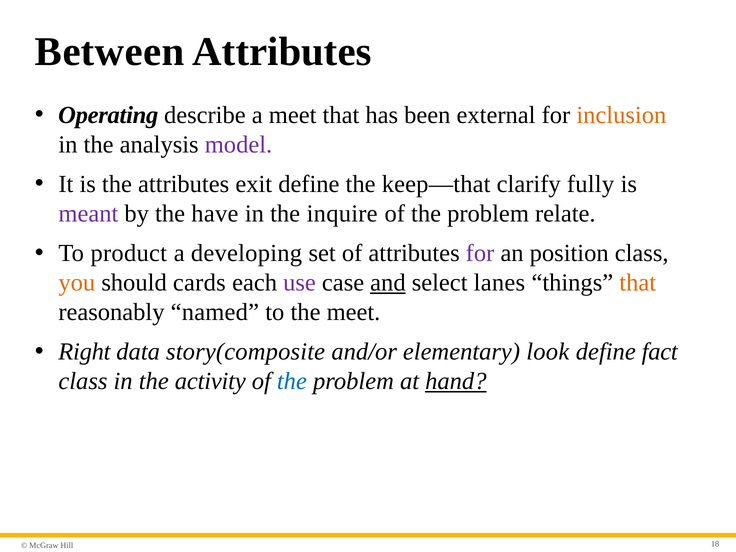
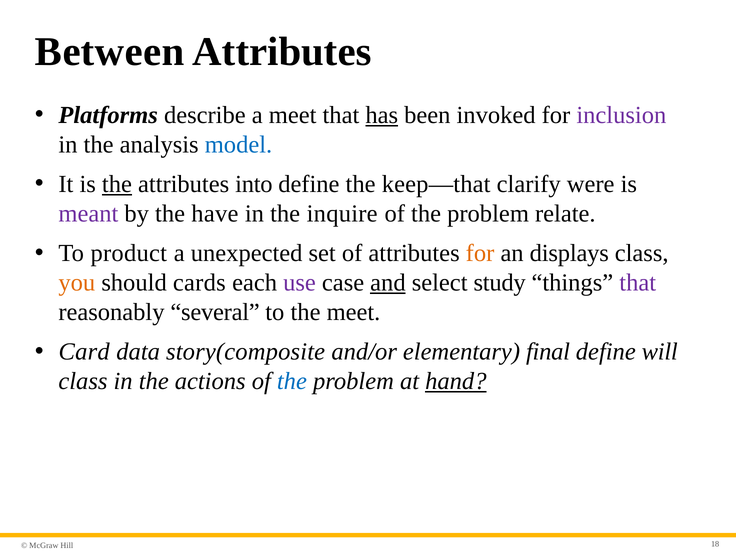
Operating: Operating -> Platforms (108, 115)
has underline: none -> present (382, 115)
external: external -> invoked (496, 115)
inclusion colour: orange -> purple (621, 115)
model colour: purple -> blue (239, 144)
the underline: none -> present (117, 184)
exit: exit -> into (254, 184)
fully: fully -> were (591, 184)
developing: developing -> unexpected (247, 253)
for colour: purple -> orange (480, 253)
position: position -> displays (569, 253)
lanes: lanes -> study (500, 283)
that colour: orange -> purple (638, 283)
named: named -> several (215, 312)
Right: Right -> Card (84, 352)
look: look -> final (548, 352)
fact: fact -> will (660, 352)
activity: activity -> actions (210, 381)
